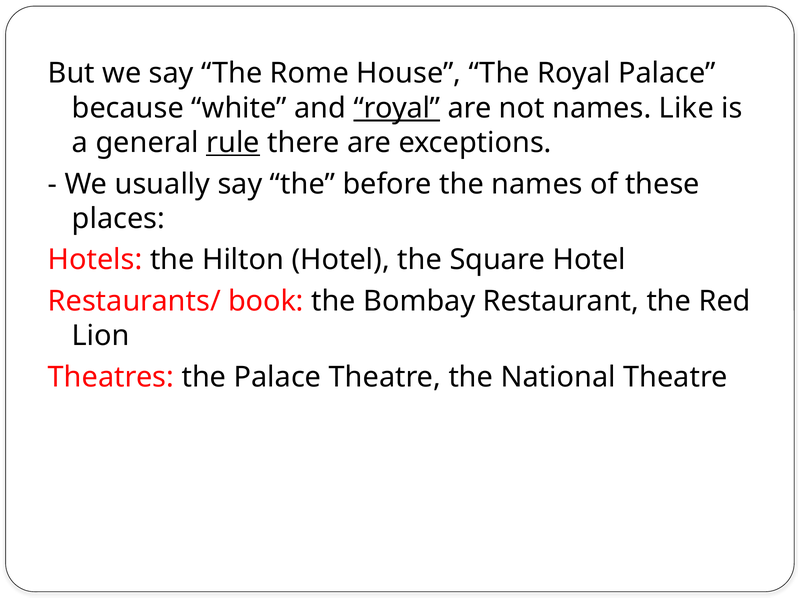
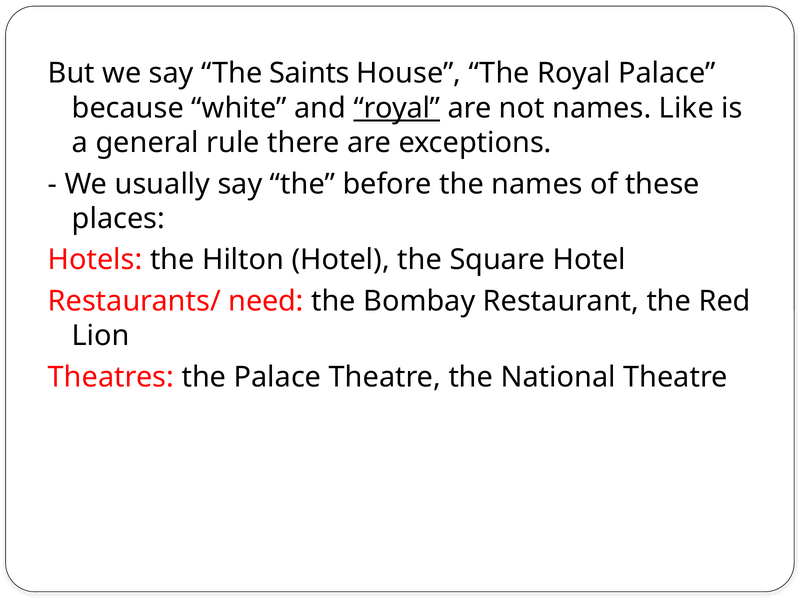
Rome: Rome -> Saints (310, 73)
rule underline: present -> none (233, 143)
book: book -> need (266, 301)
